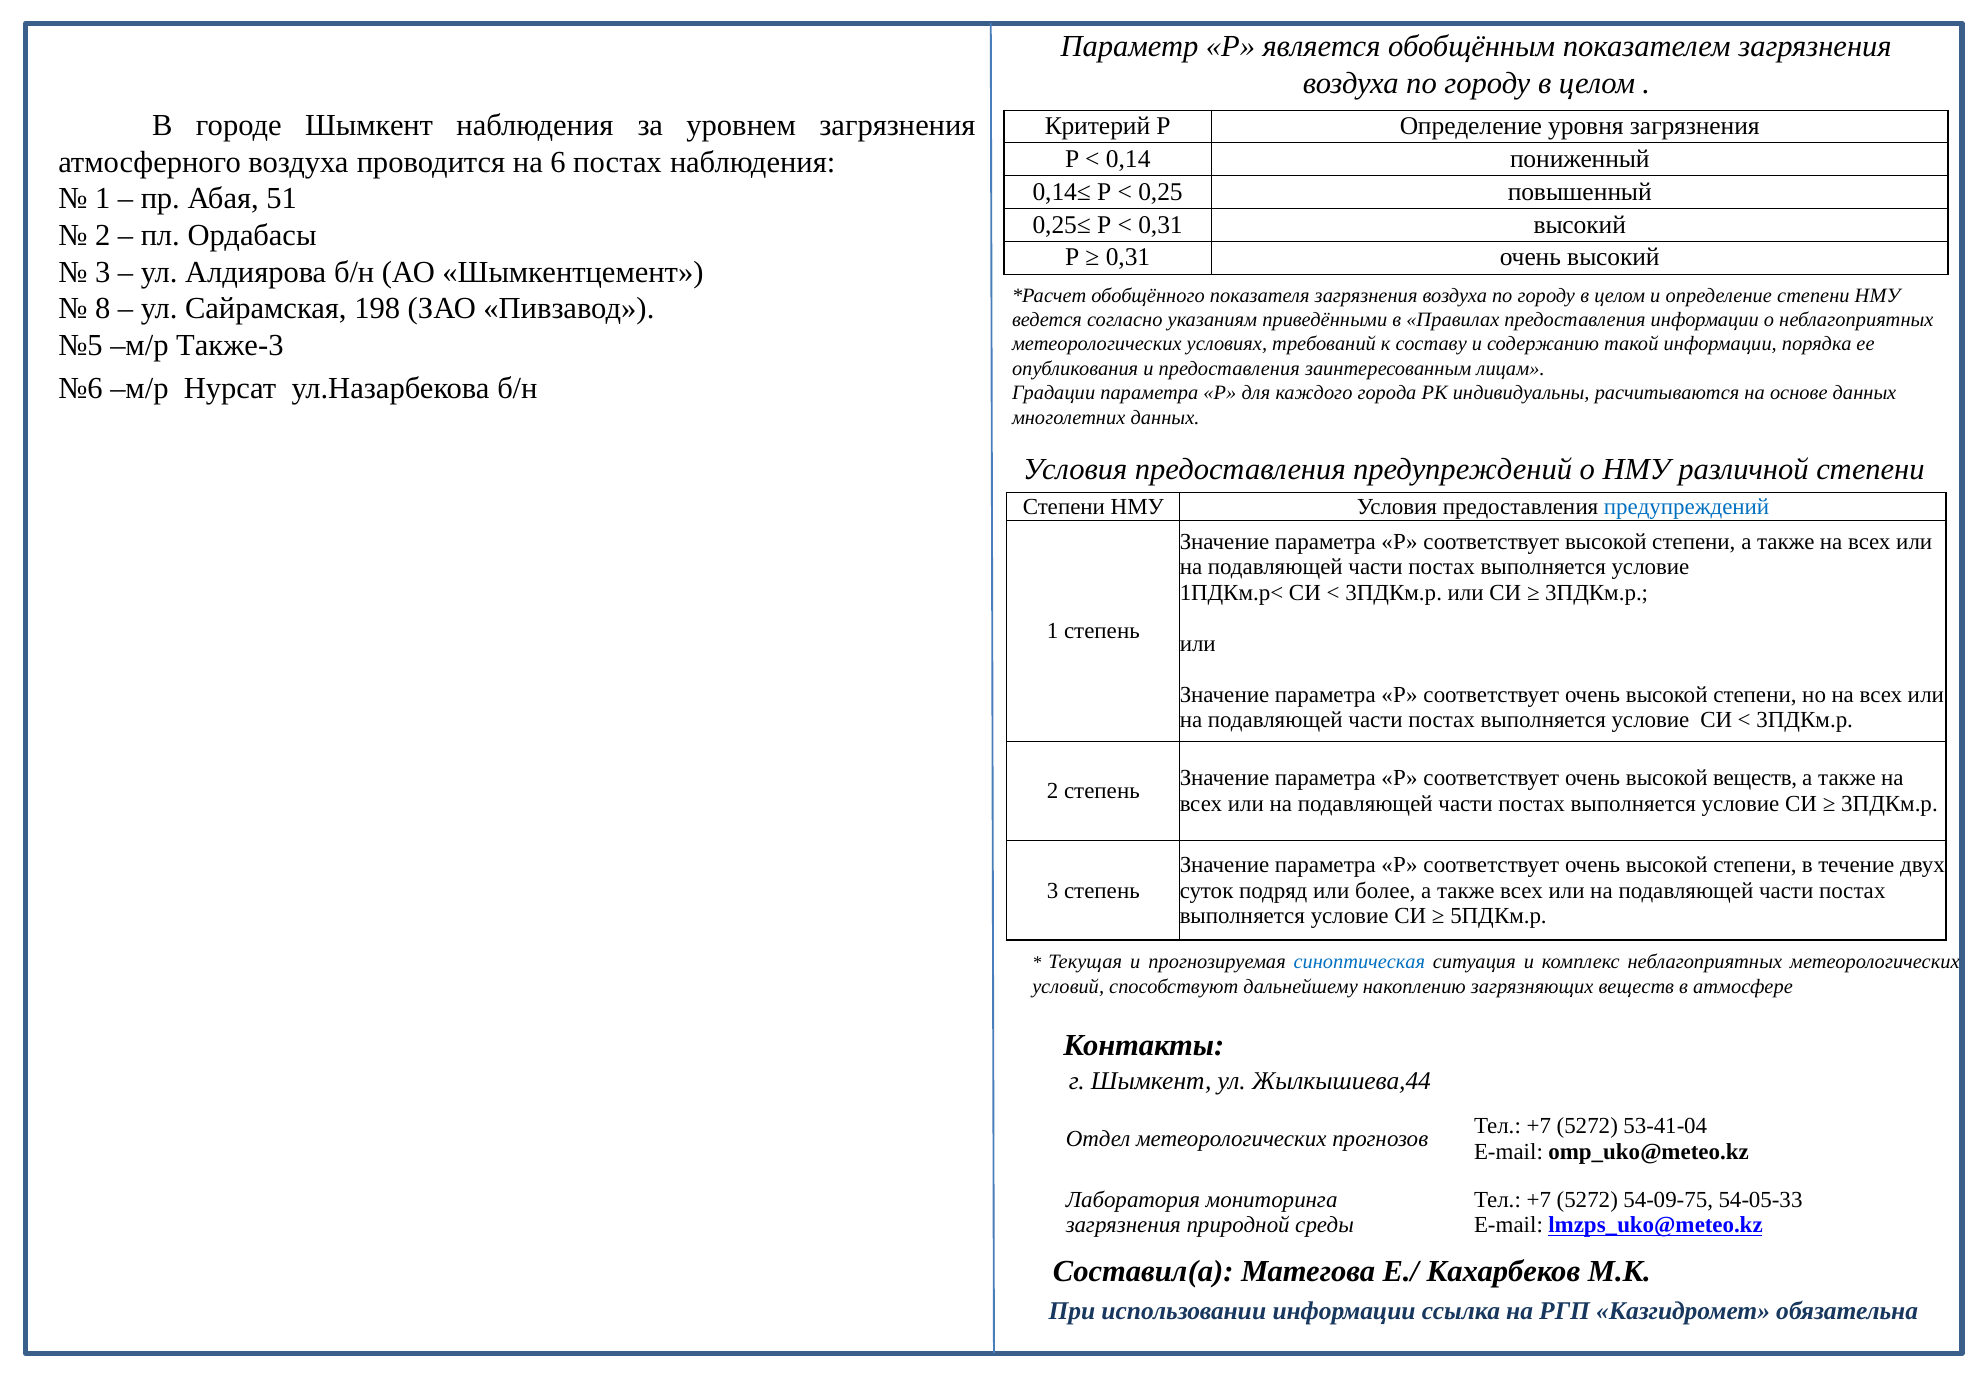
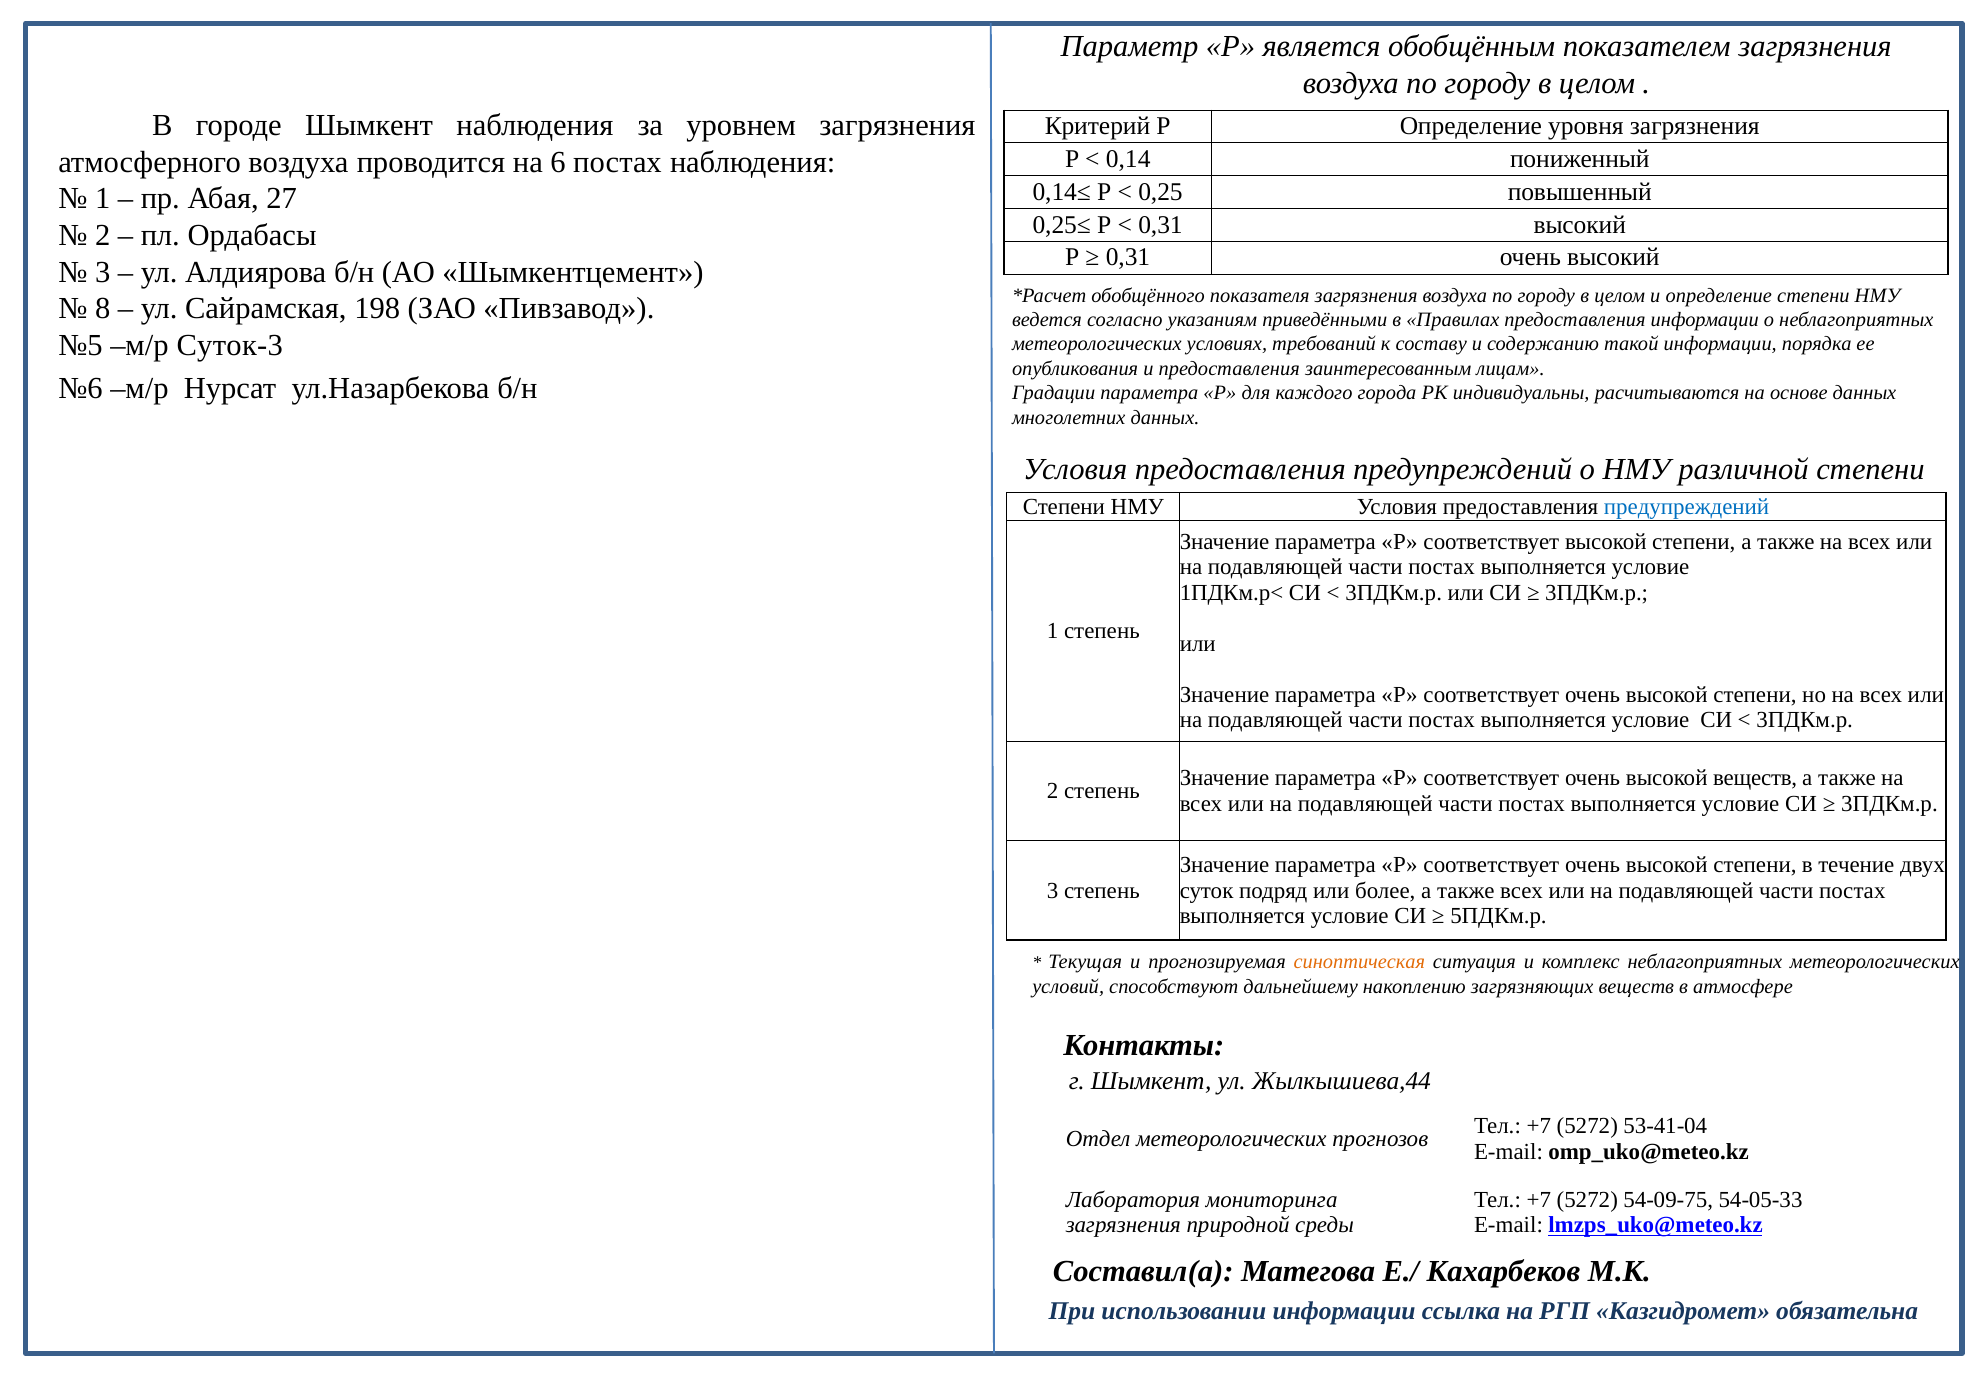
51: 51 -> 27 (282, 199)
Также-3: Также-3 -> Суток-3 (230, 345)
синоптическая colour: blue -> orange (1359, 961)
